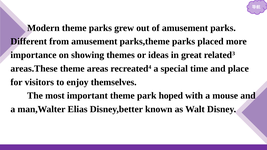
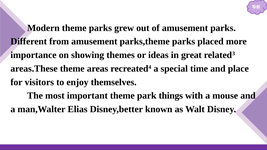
hoped: hoped -> things (171, 96)
